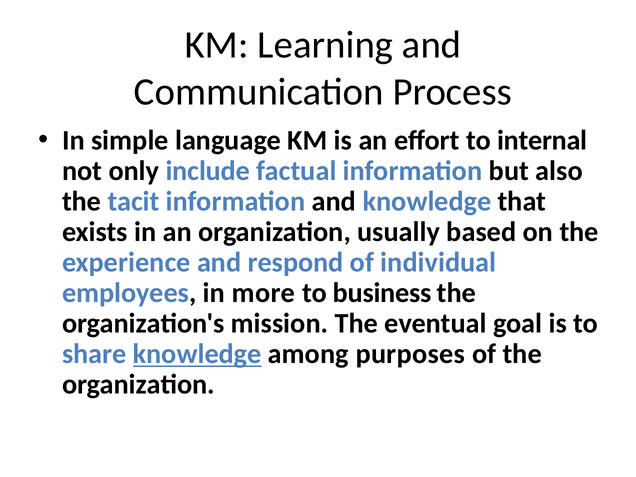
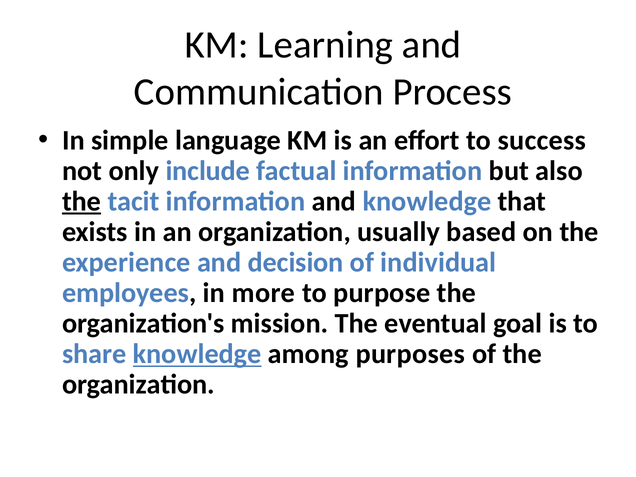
internal: internal -> success (542, 140)
the underline: none -> present (82, 201)
respond: respond -> decision (296, 262)
business: business -> purpose (382, 293)
